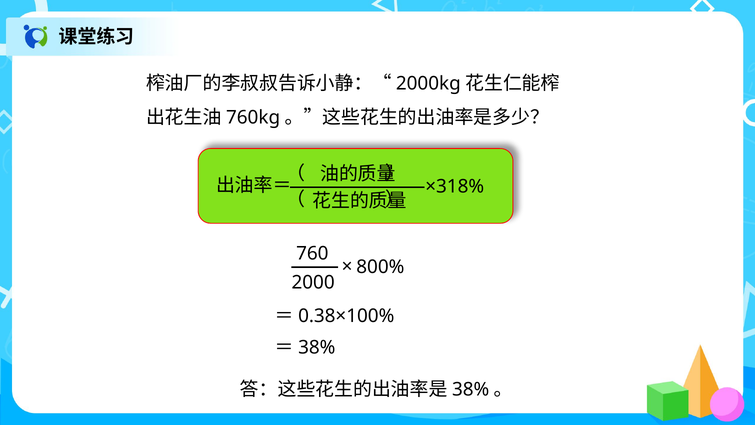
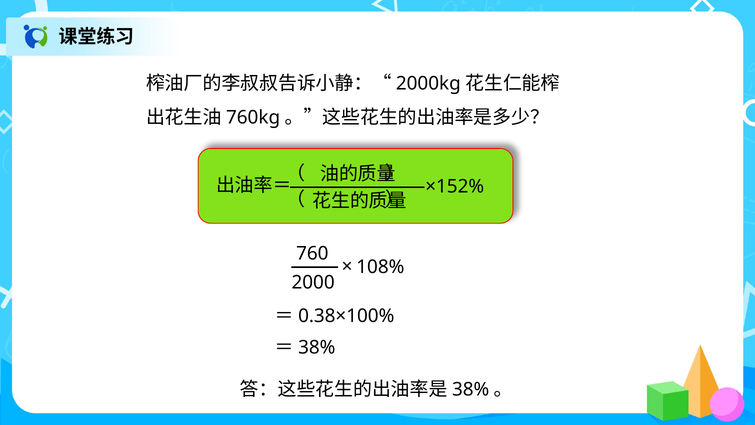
×318%: ×318% -> ×152% (455, 186)
800%: 800% -> 108% (380, 267)
